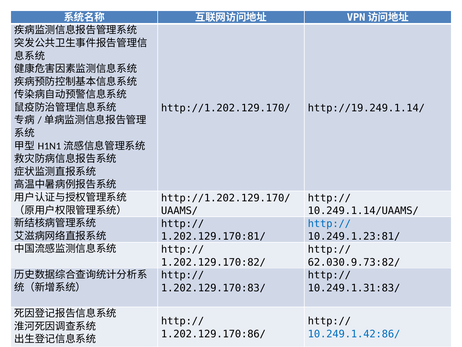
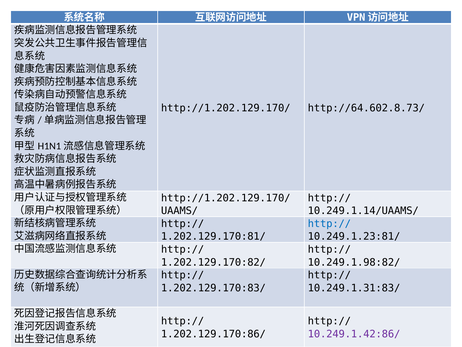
http://19.249.1.14/: http://19.249.1.14/ -> http://64.602.8.73/ (366, 108)
62.030.9.73:82/: 62.030.9.73:82/ -> 10.249.1.98:82/ (354, 262)
10.249.1.42:86/ colour: blue -> purple (354, 334)
